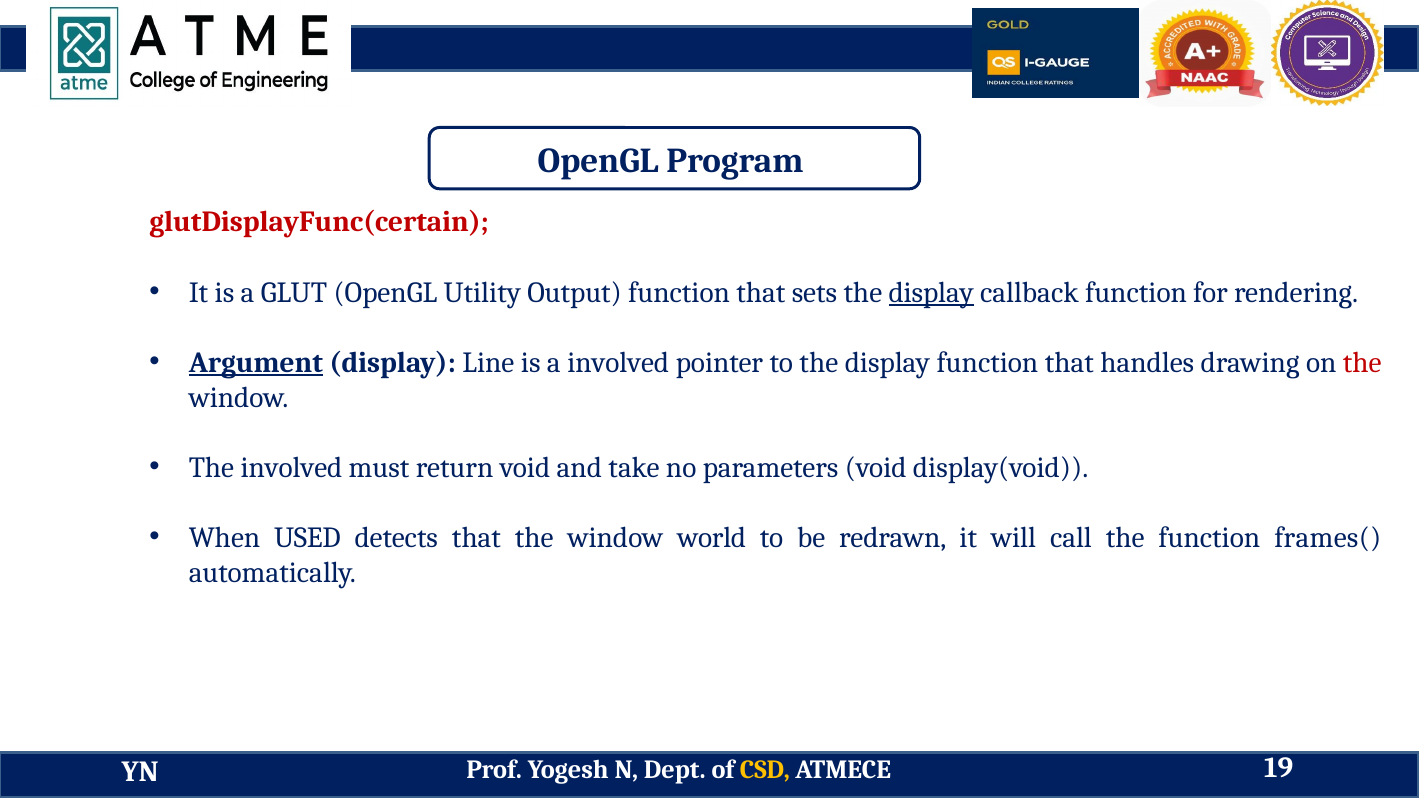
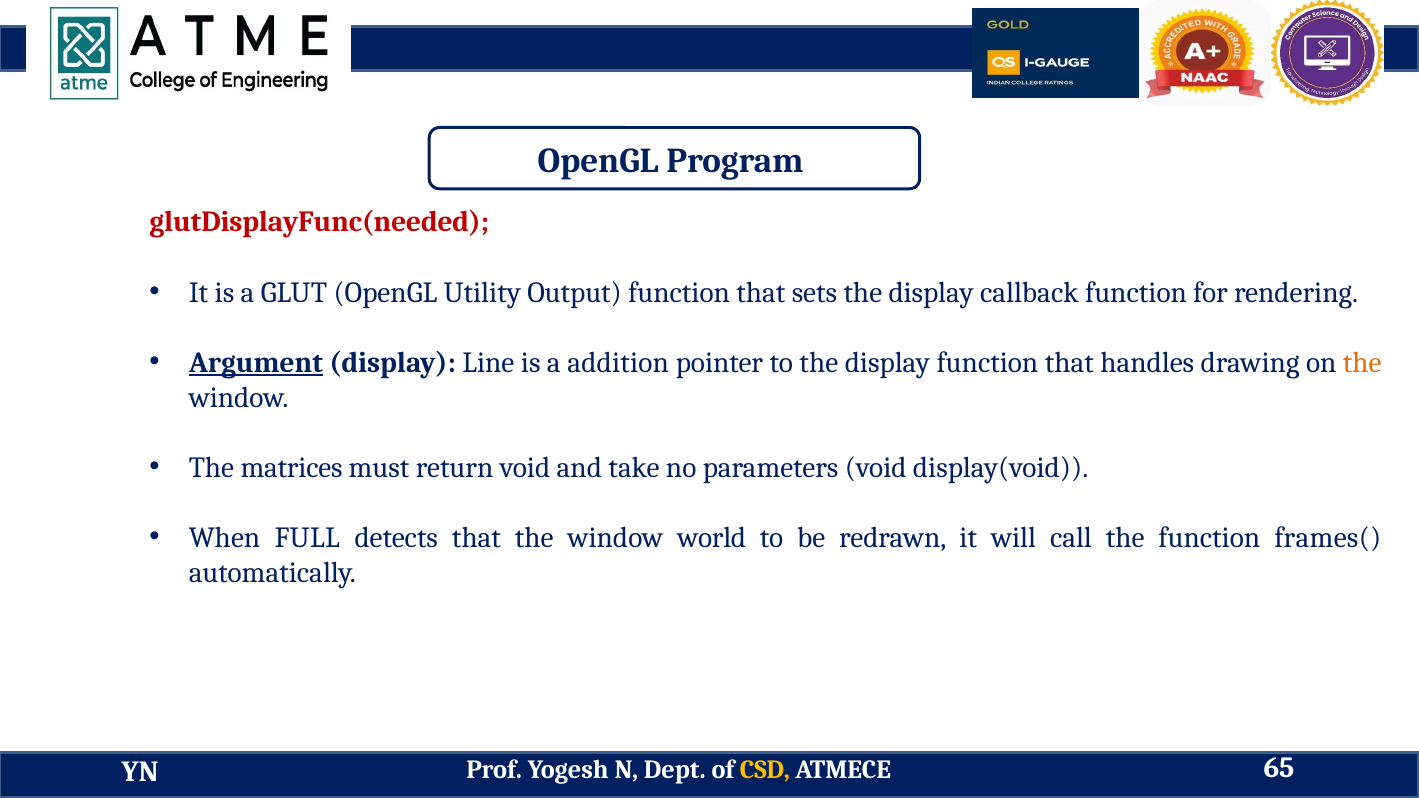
glutDisplayFunc(certain: glutDisplayFunc(certain -> glutDisplayFunc(needed (319, 222)
display underline: present -> none (931, 292)
a involved: involved -> addition (618, 362)
the colour: red -> orange (1362, 362)
The involved: involved -> matrices (292, 468)
USED: USED -> FULL (307, 538)
19: 19 -> 65 (1279, 768)
